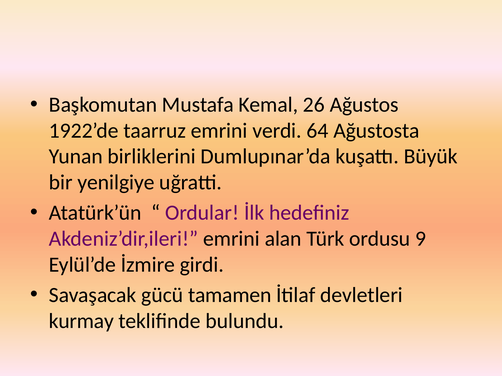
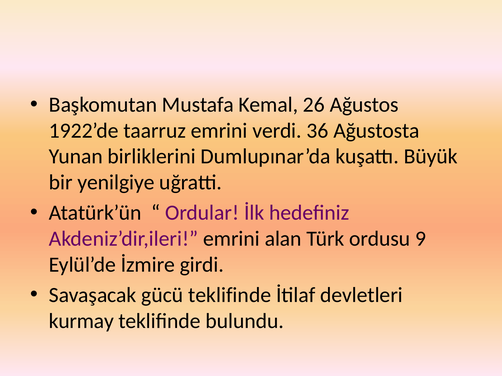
64: 64 -> 36 (318, 131)
gücü tamamen: tamamen -> teklifinde (230, 295)
